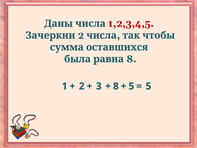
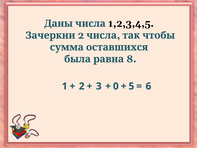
1,2,3,4,5 colour: red -> black (131, 23)
3 8: 8 -> 0 (116, 86)
5: 5 -> 6 (148, 86)
